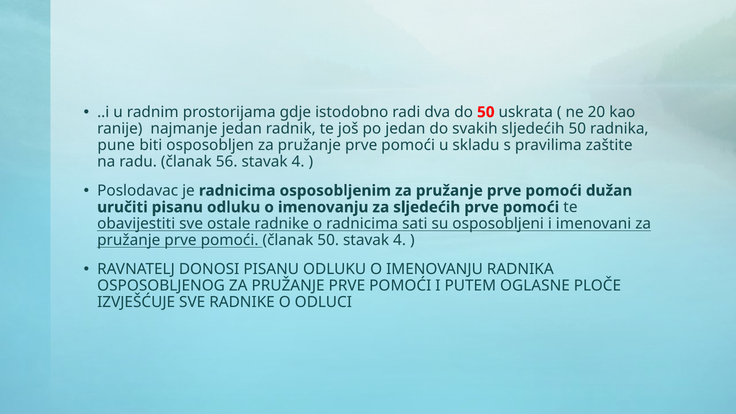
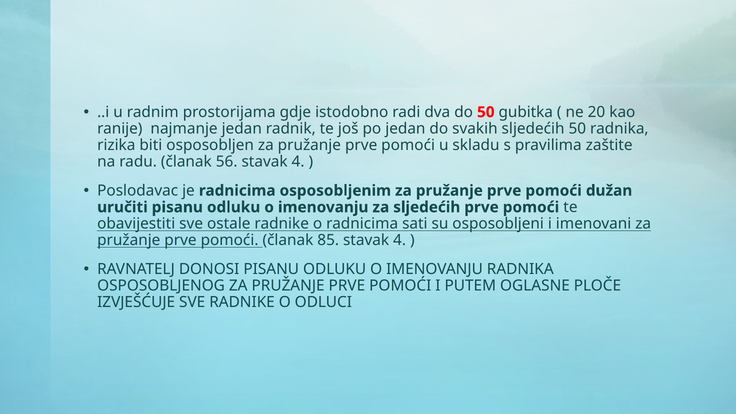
uskrata: uskrata -> gubitka (526, 112)
pune: pune -> rizika (116, 145)
članak 50: 50 -> 85 (328, 240)
